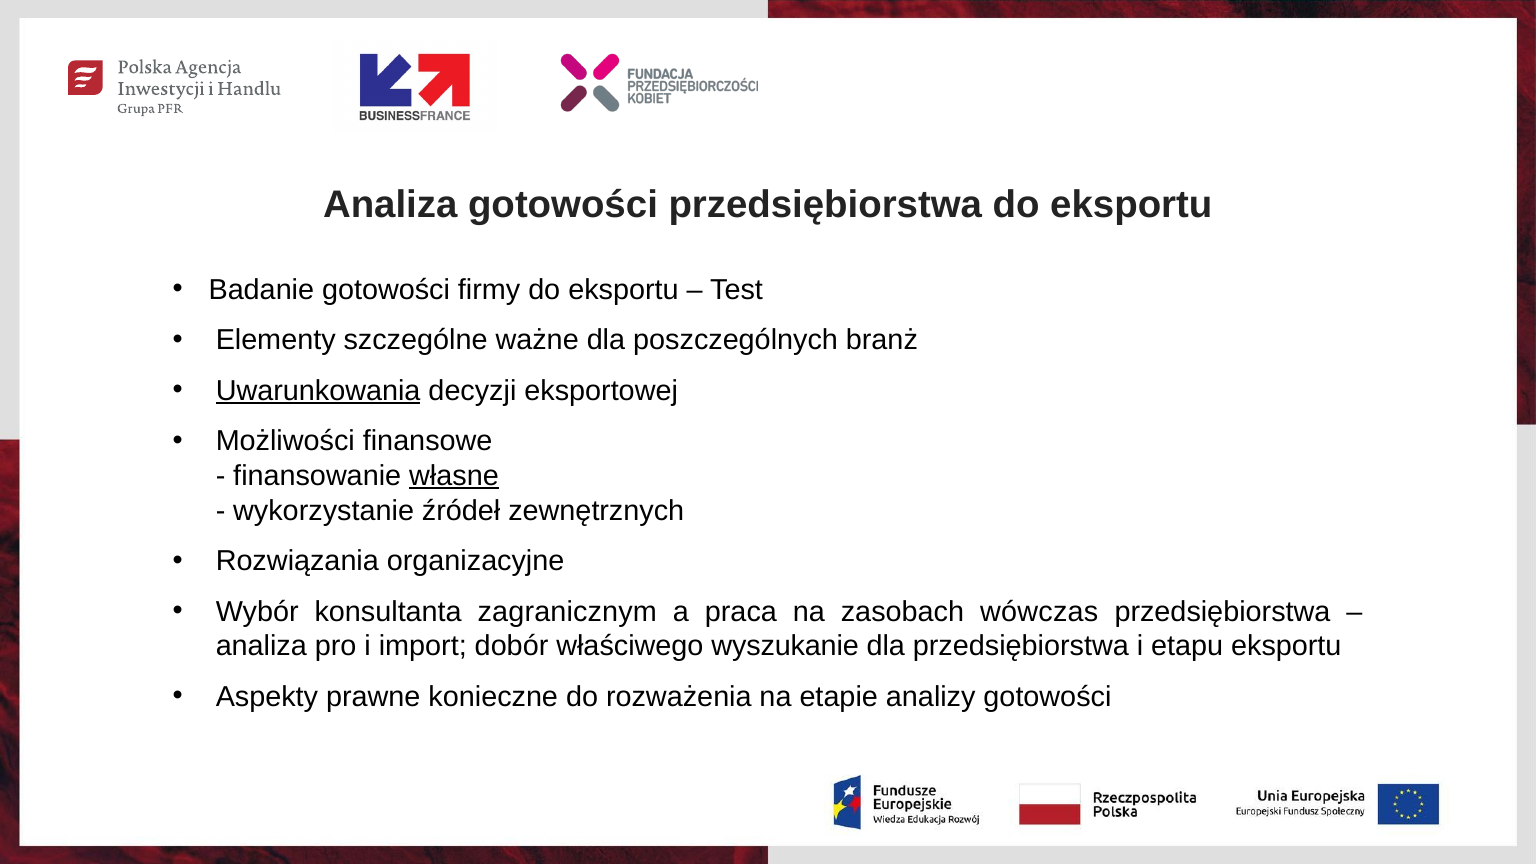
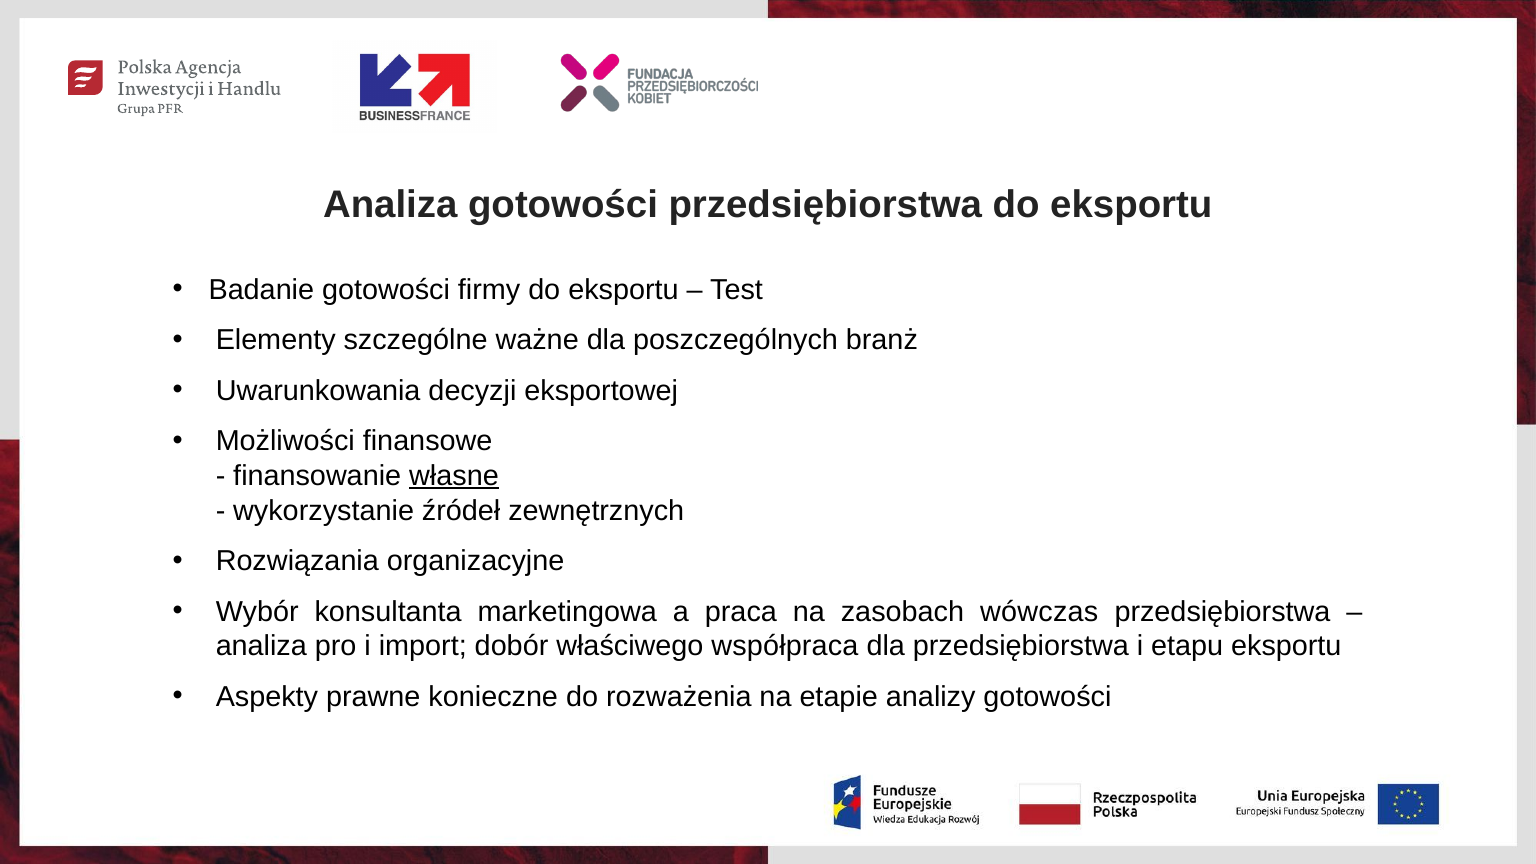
Uwarunkowania underline: present -> none (318, 391)
zagranicznym: zagranicznym -> marketingowa (567, 612)
wyszukanie: wyszukanie -> współpraca (785, 646)
